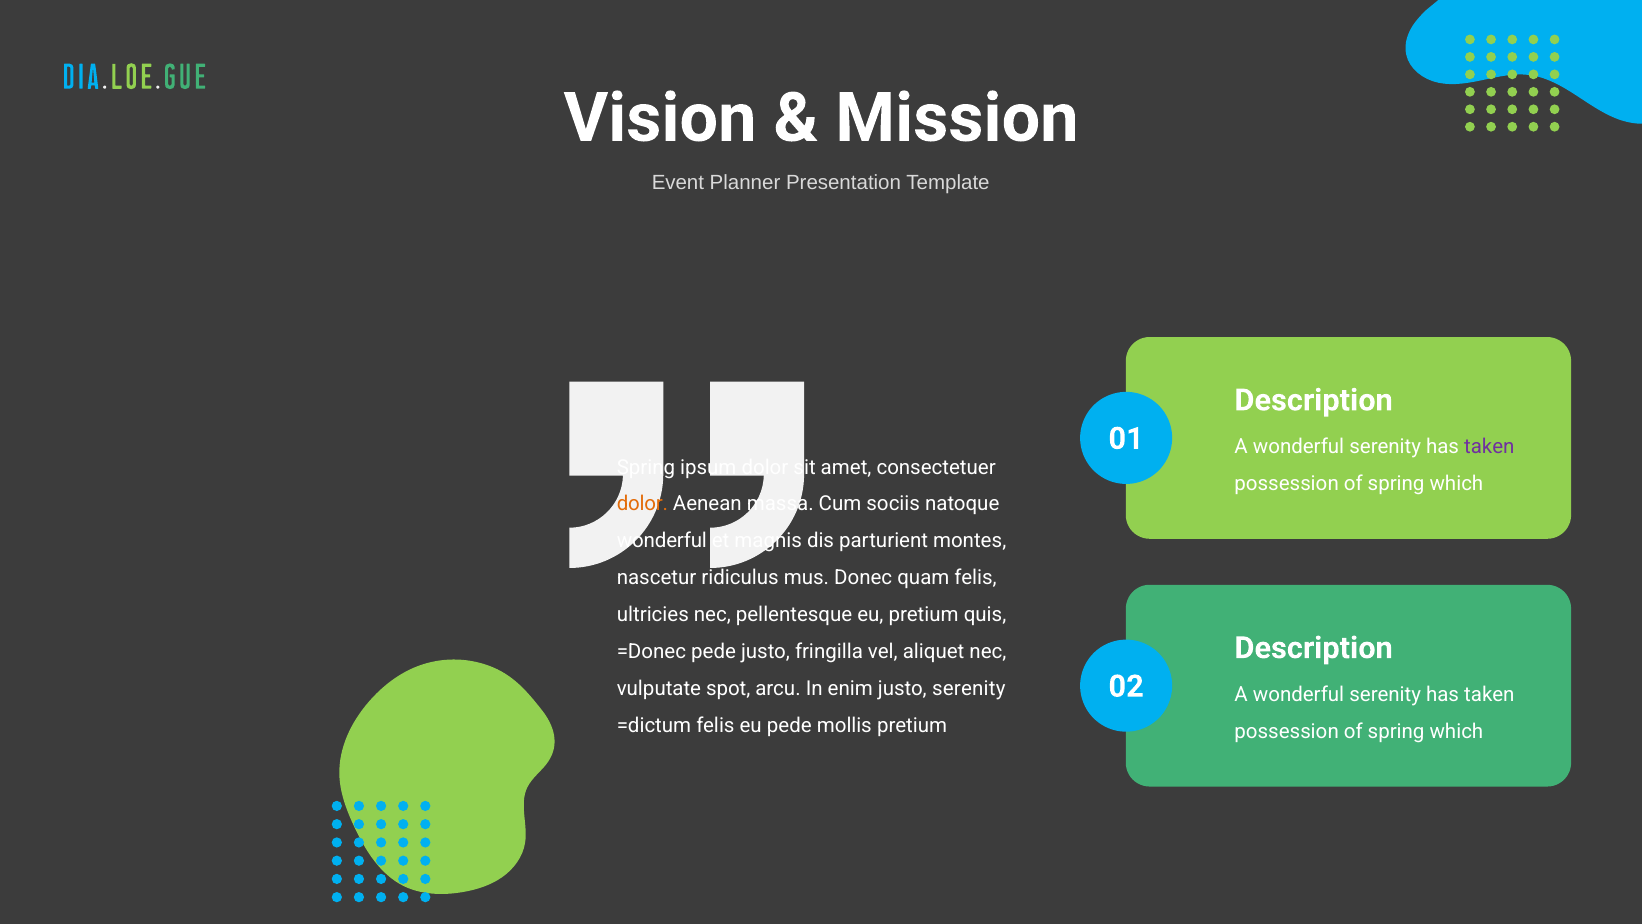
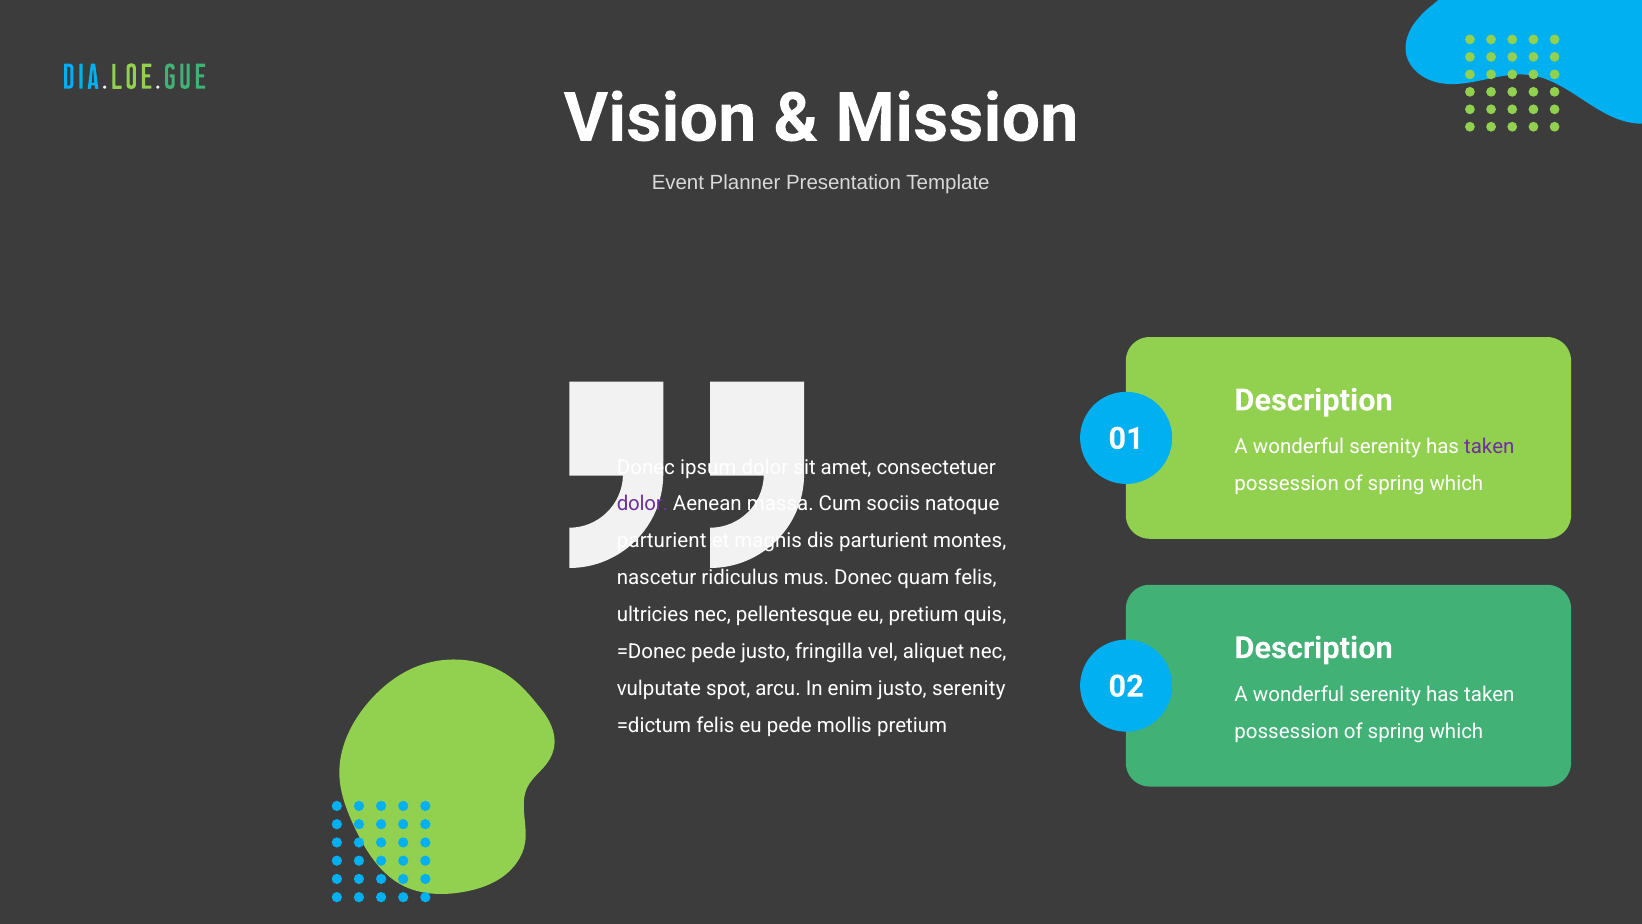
Spring: Spring -> Donec (646, 467)
dolor colour: orange -> purple (642, 504)
wonderful: wonderful -> parturient (662, 541)
